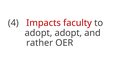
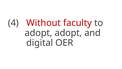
Impacts: Impacts -> Without (44, 23)
rather: rather -> digital (40, 43)
